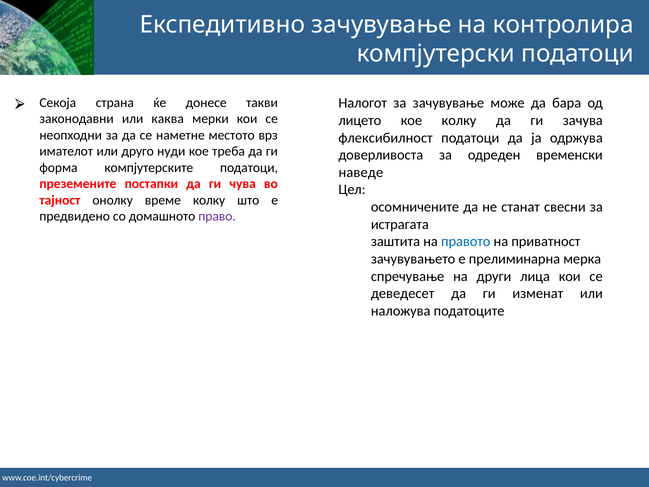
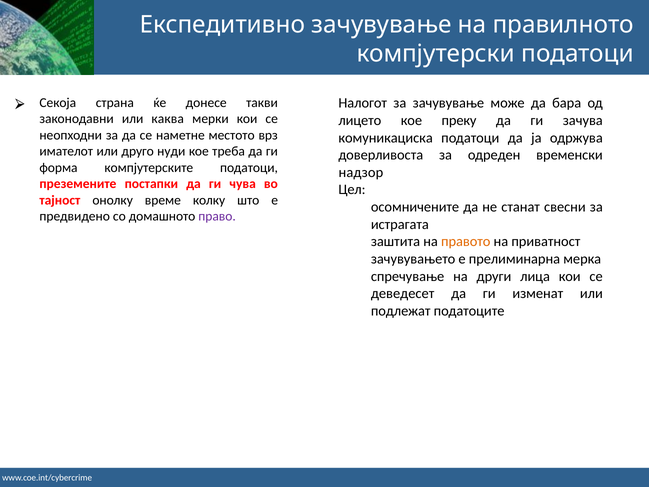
контролира: контролира -> правилното (563, 25)
кое колку: колку -> преку (459, 120)
флексибилност: флексибилност -> комуникациска (386, 138)
наведе: наведе -> надзор (361, 172)
правото colour: blue -> orange (466, 242)
наложува: наложува -> подлежат (401, 311)
